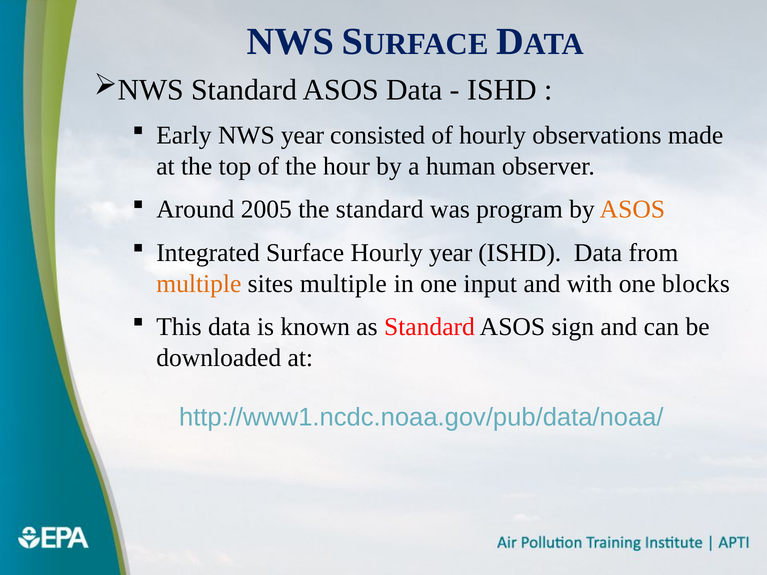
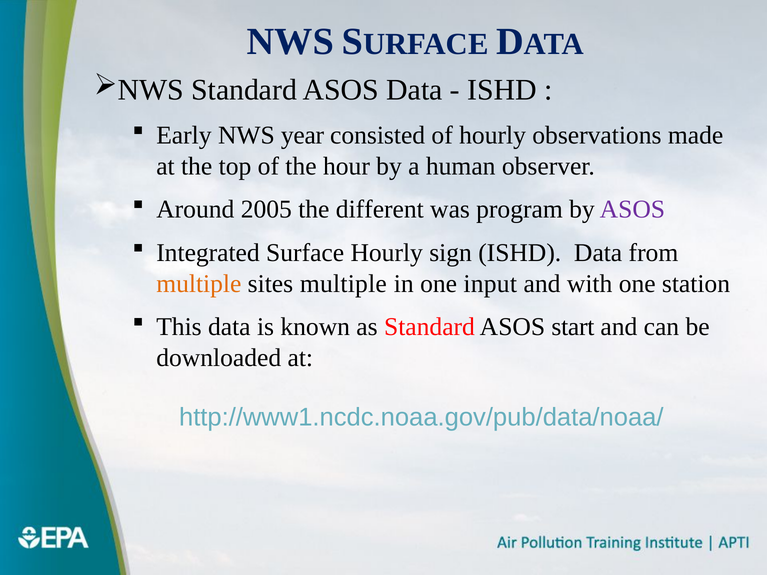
the standard: standard -> different (380, 210)
ASOS colour: orange -> purple (632, 210)
Hourly year: year -> sign (451, 253)
blocks: blocks -> station (696, 284)
sign: sign -> start (573, 327)
